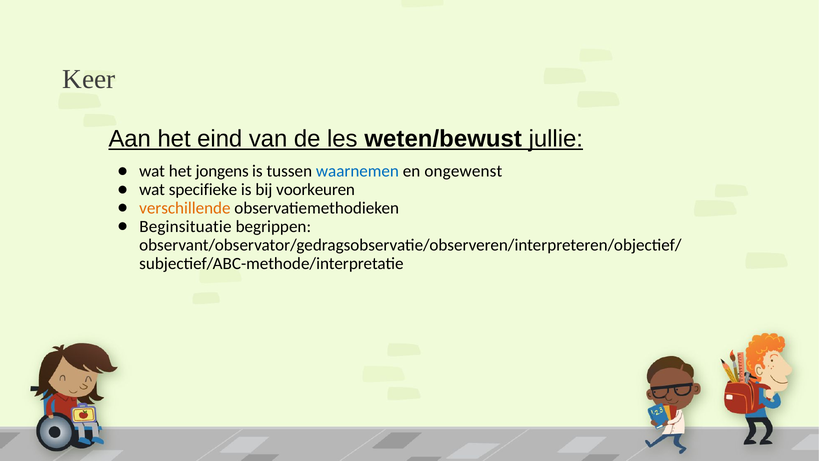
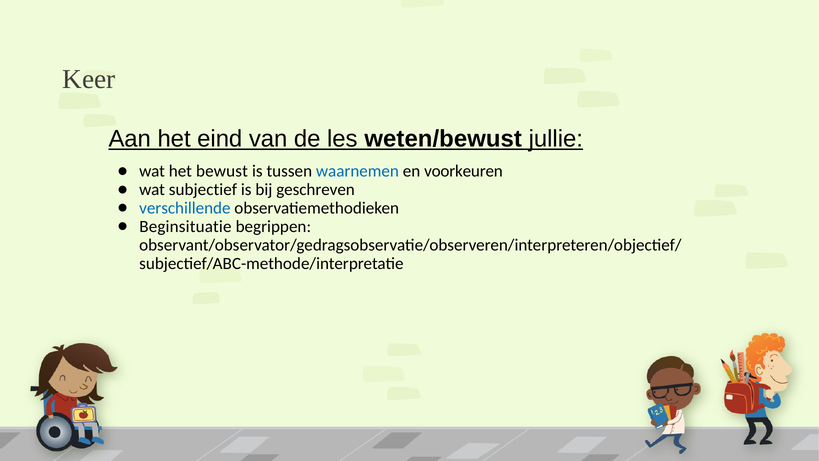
jongens: jongens -> bewust (222, 171)
ongewenst: ongewenst -> voorkeuren (463, 171)
specifieke: specifieke -> subjectief (203, 189)
voorkeuren: voorkeuren -> geschreven (316, 189)
verschillende colour: orange -> blue (185, 208)
